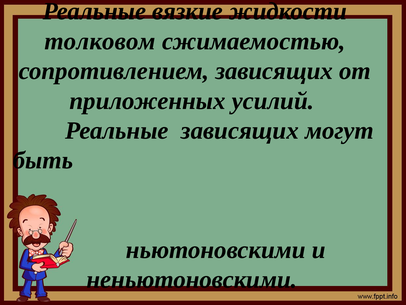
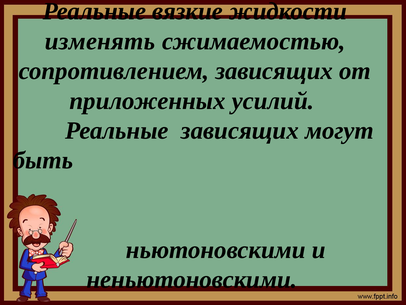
толковом: толковом -> изменять (100, 41)
